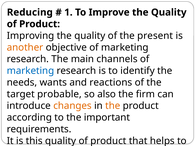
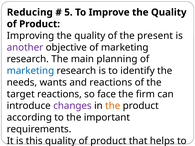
1: 1 -> 5 (68, 12)
another colour: orange -> purple (25, 47)
channels: channels -> planning (117, 59)
target probable: probable -> reactions (59, 94)
also: also -> face (107, 94)
changes colour: orange -> purple (72, 106)
